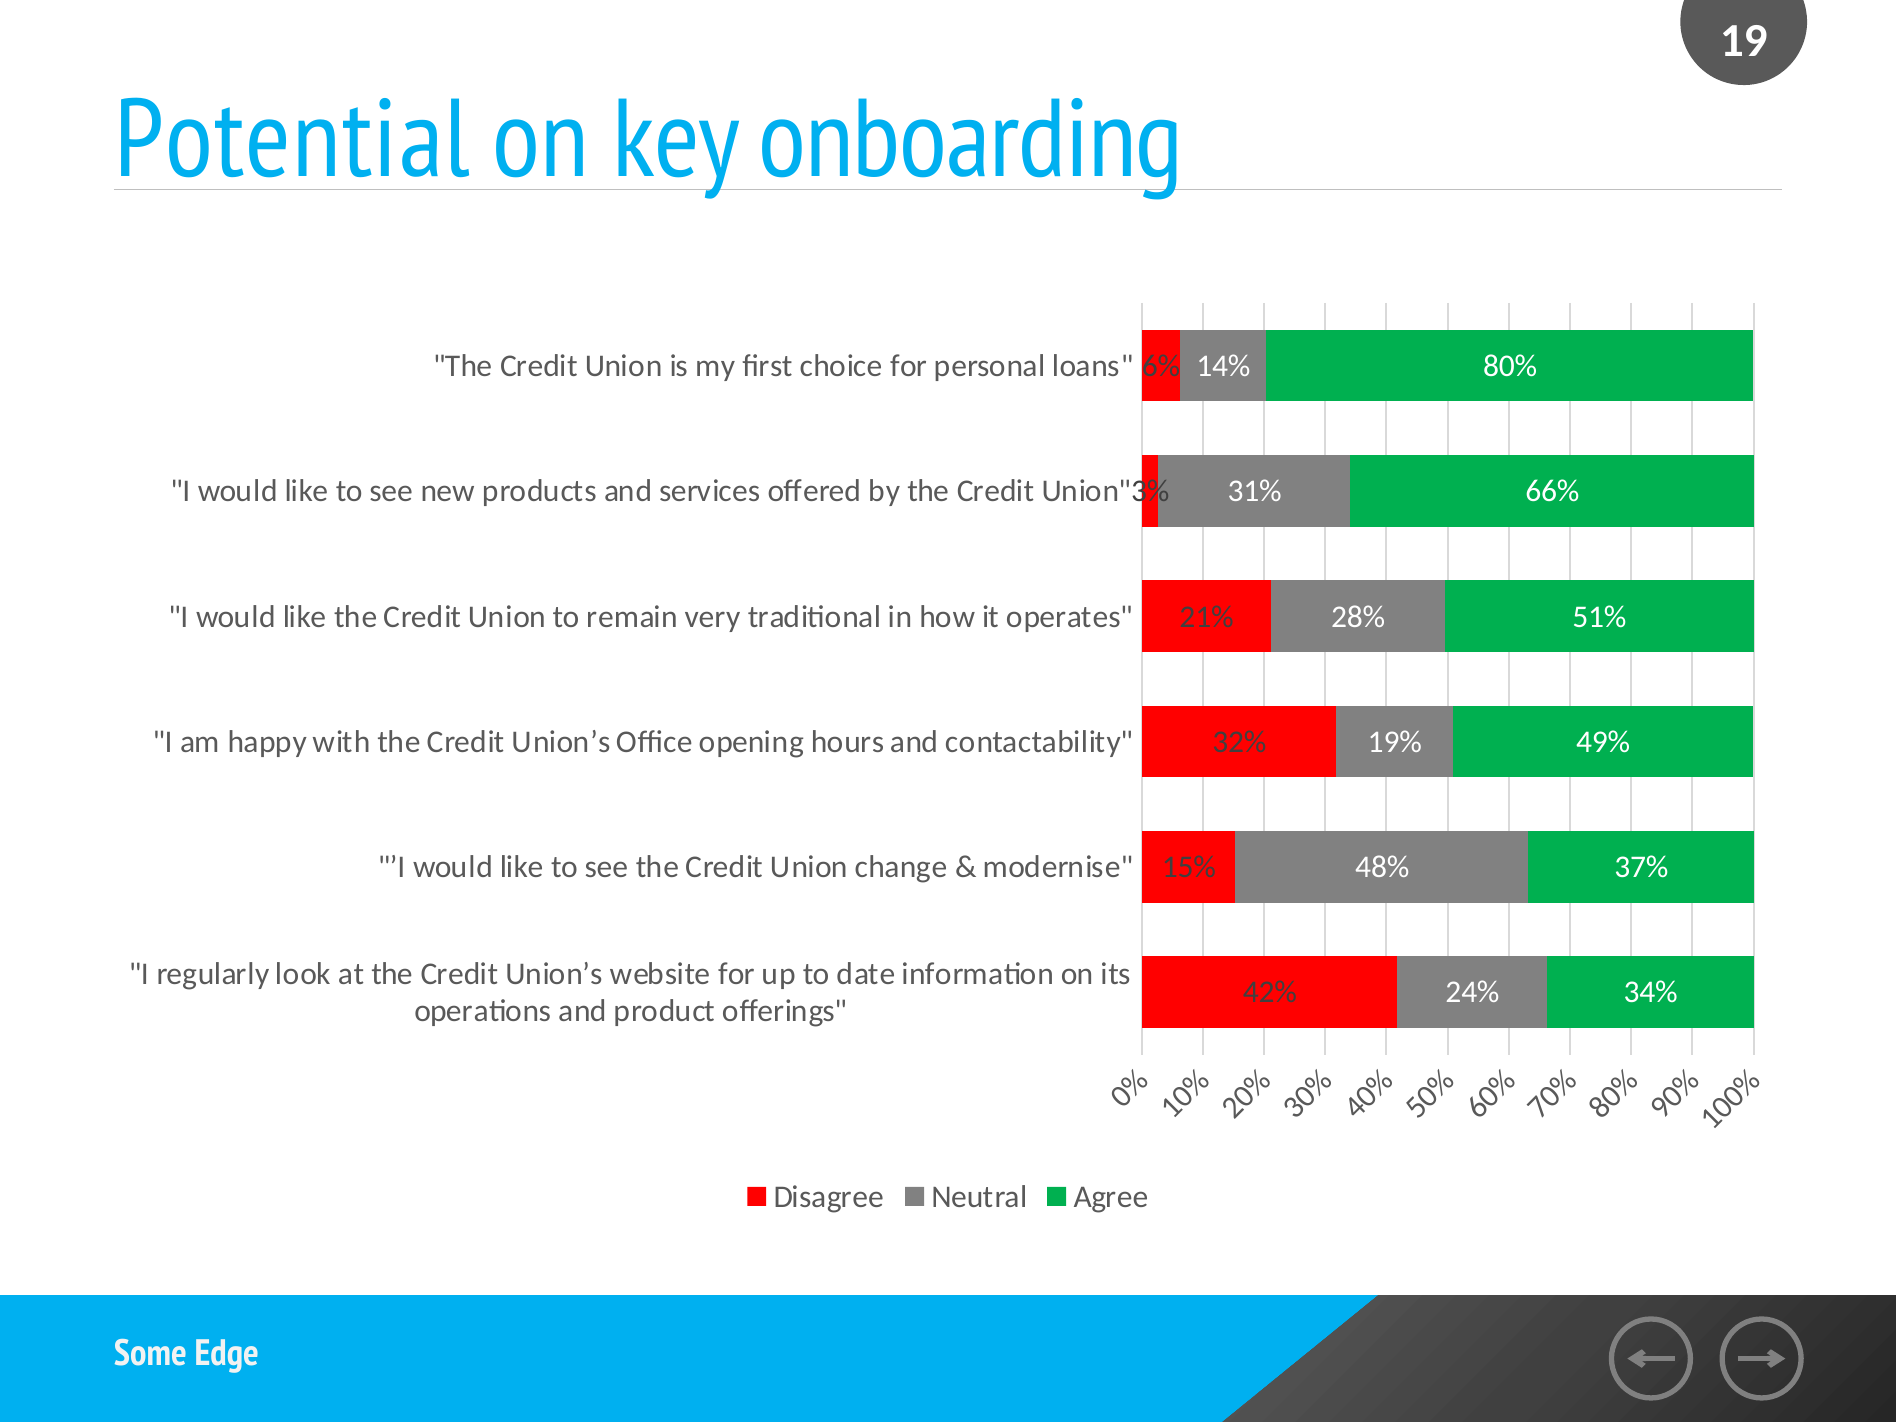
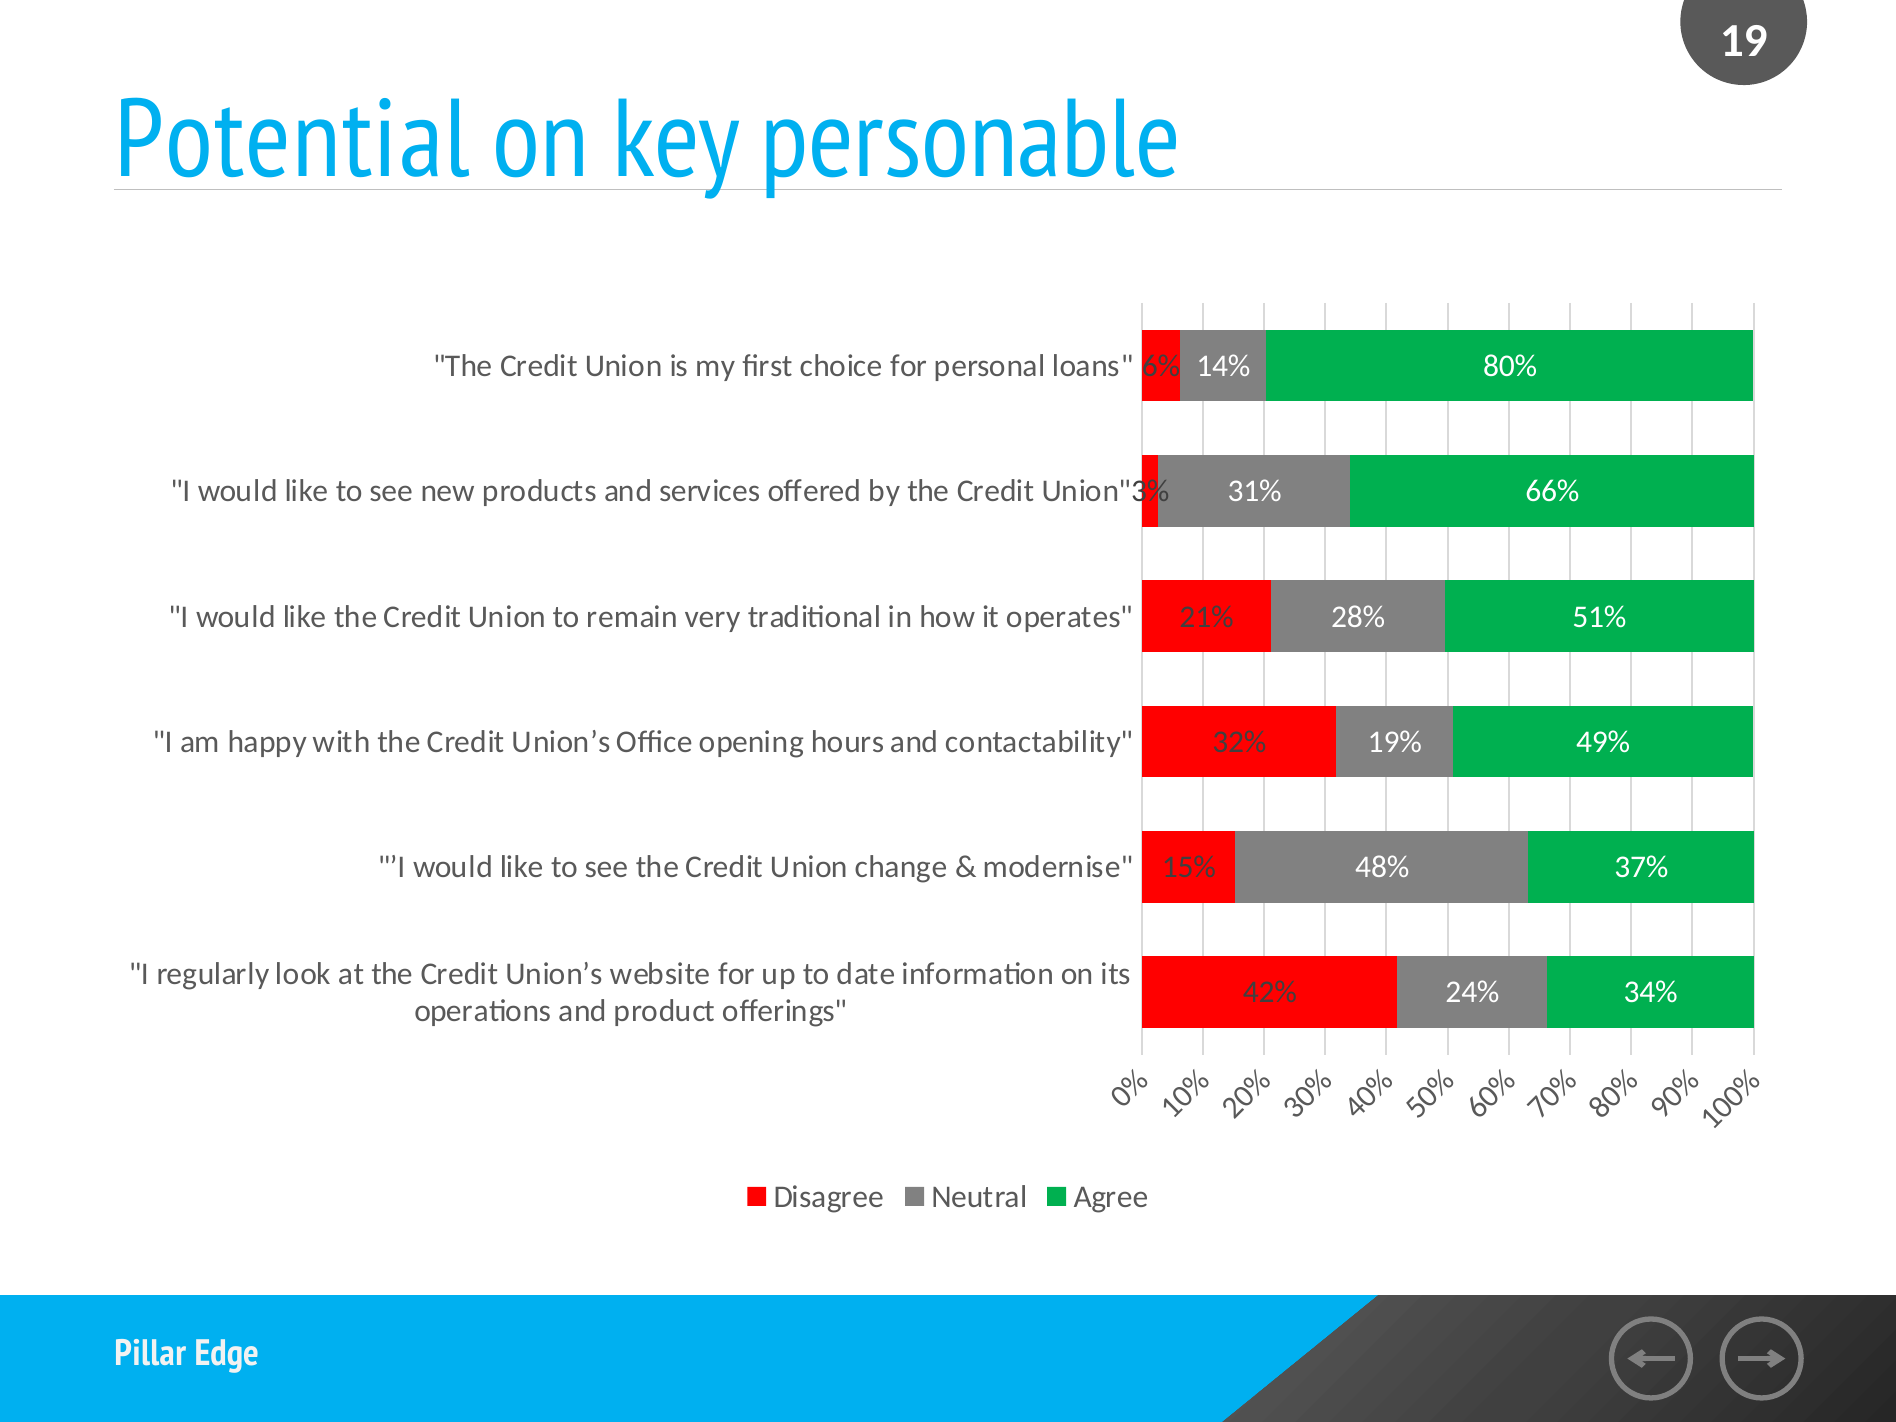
onboarding: onboarding -> personable (971, 140)
Some: Some -> Pillar (150, 1353)
